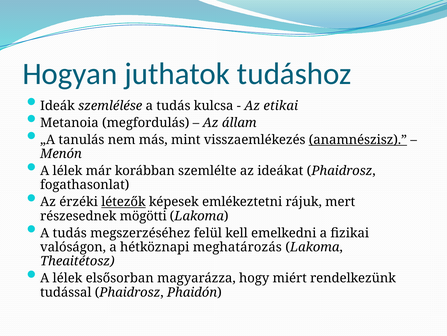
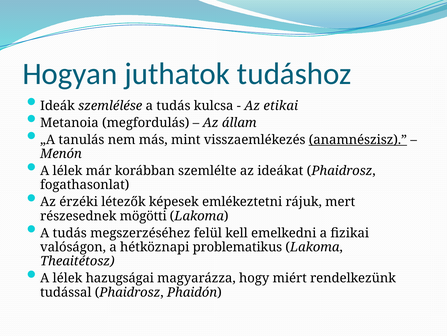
létezők underline: present -> none (123, 202)
meghatározás: meghatározás -> problematikus (237, 247)
elsősorban: elsősorban -> hazugságai (120, 278)
